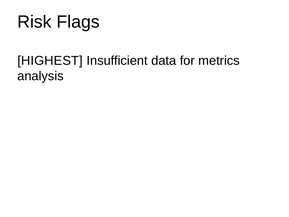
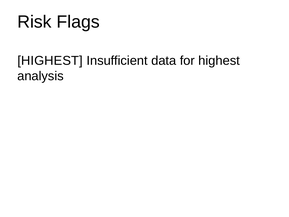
for metrics: metrics -> highest (219, 61)
